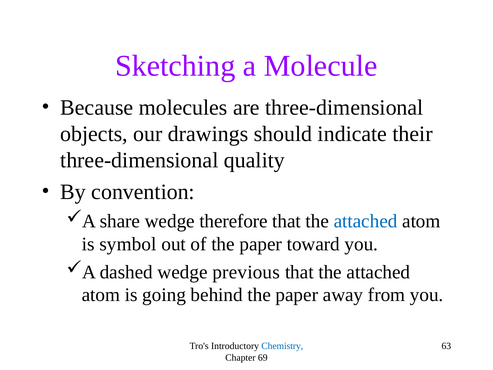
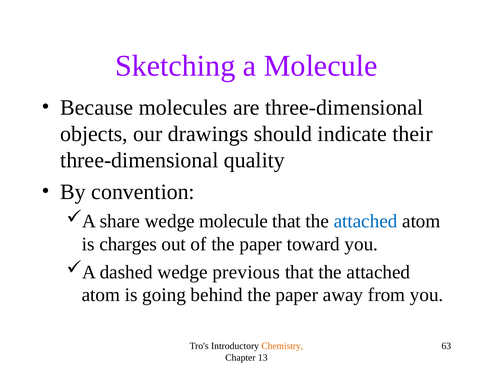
wedge therefore: therefore -> molecule (234, 221)
symbol: symbol -> charges (128, 244)
Chemistry colour: blue -> orange (282, 346)
69: 69 -> 13 (263, 357)
